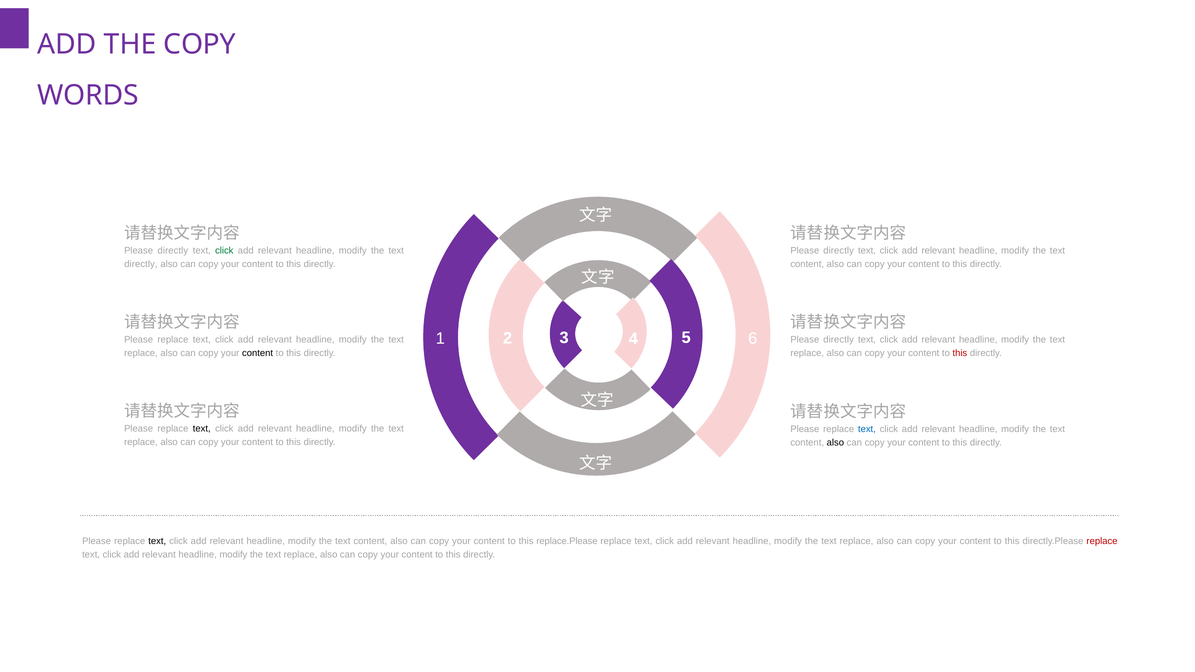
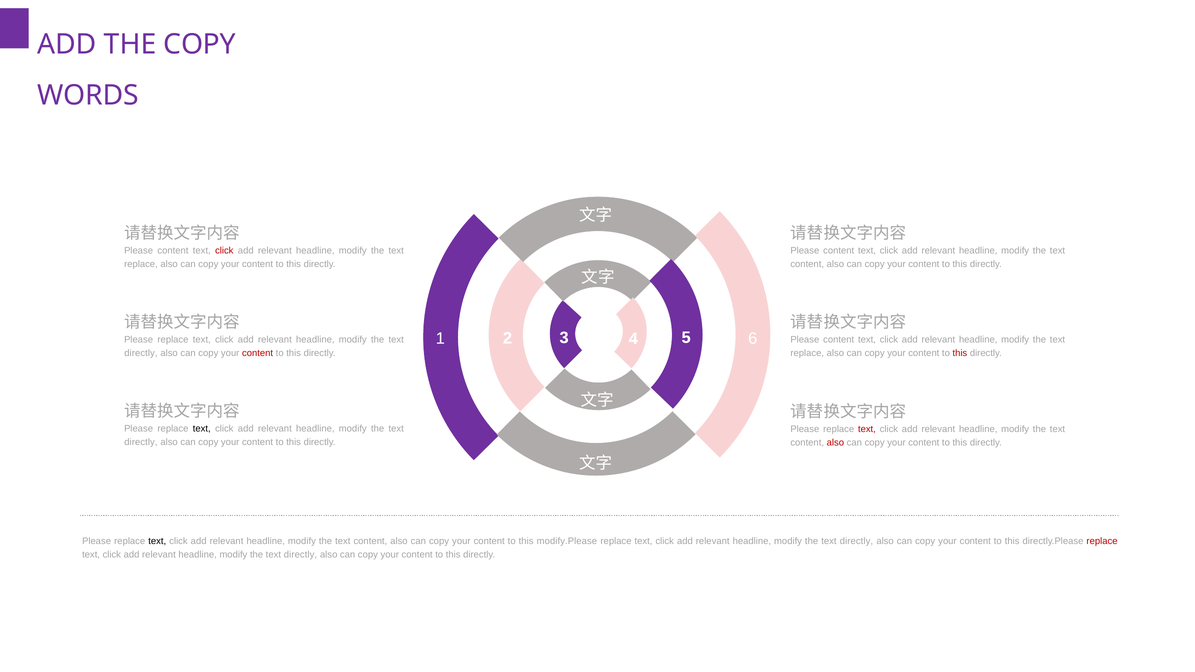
directly: directly -> content (173, 251)
click colour: green -> red (224, 251)
directly: directly -> content (839, 251)
directly: directly -> replace (141, 264)
directly: directly -> content (839, 340)
replace: replace -> directly (141, 353)
content colour: black -> red (258, 353)
text colour: blue -> red (867, 429)
replace: replace -> directly (141, 442)
also colour: black -> red (835, 443)
replace.Please: replace.Please -> modify.Please (567, 541)
replace: replace -> directly (856, 541)
replace: replace -> directly (300, 555)
